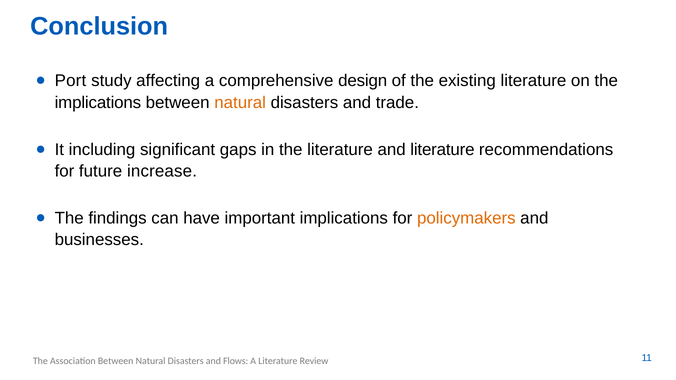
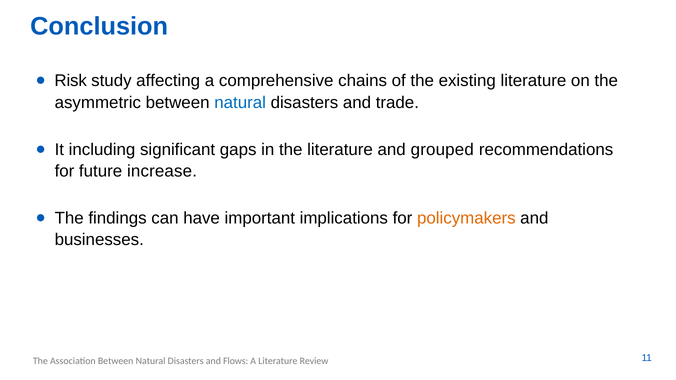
Port: Port -> Risk (71, 81)
design: design -> chains (363, 81)
implications: implications -> asymmetric (98, 103)
natural colour: orange -> blue (240, 103)
and literature: literature -> grouped (442, 150)
